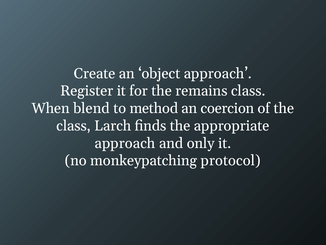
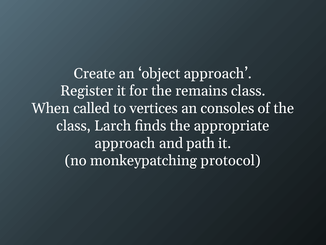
blend: blend -> called (92, 108)
method: method -> vertices (154, 108)
coercion: coercion -> consoles (227, 108)
only: only -> path (201, 143)
